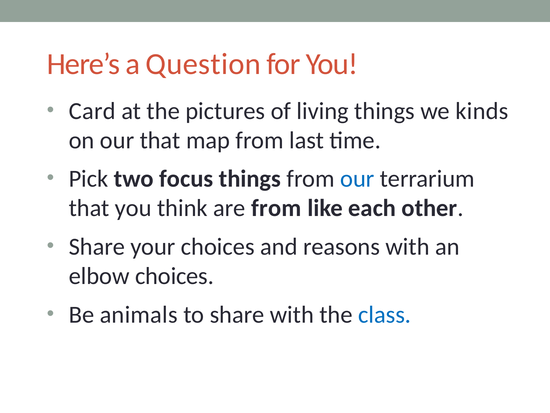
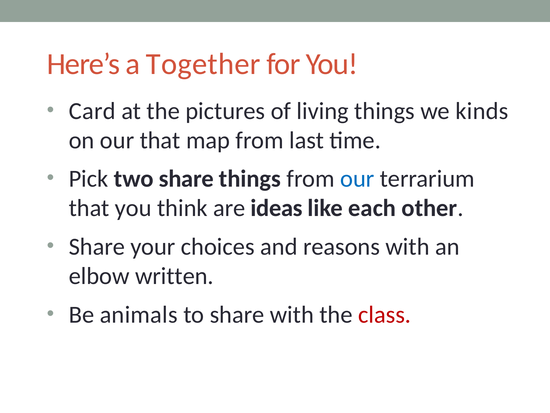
Question: Question -> Together (203, 64)
two focus: focus -> share (186, 179)
are from: from -> ideas (277, 208)
elbow choices: choices -> written (174, 276)
class colour: blue -> red (385, 314)
